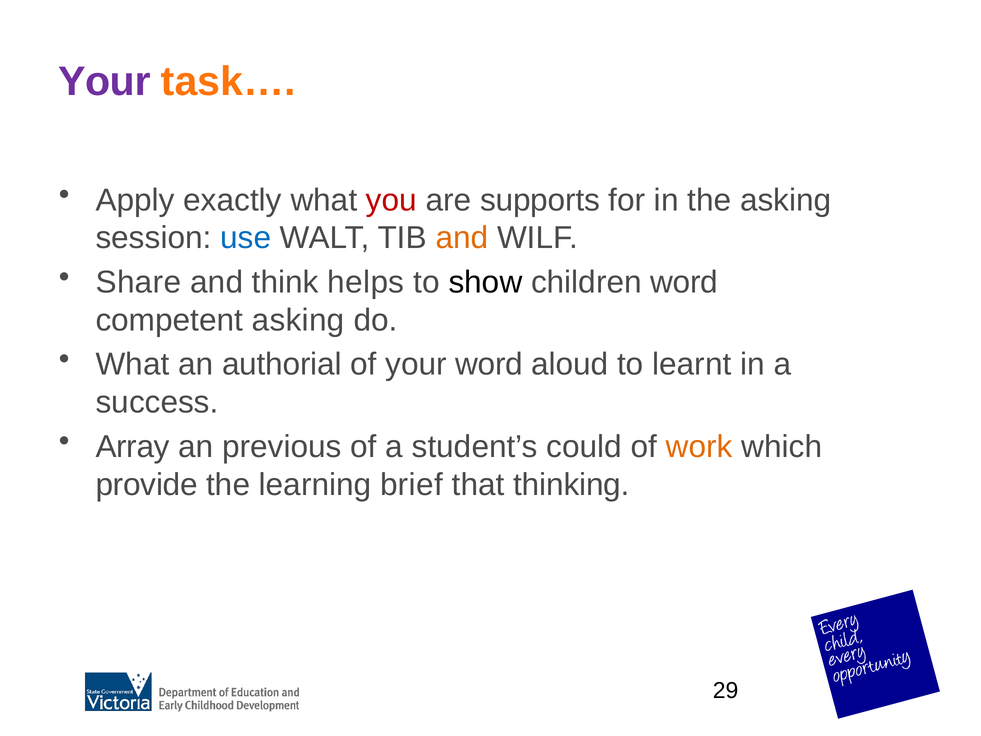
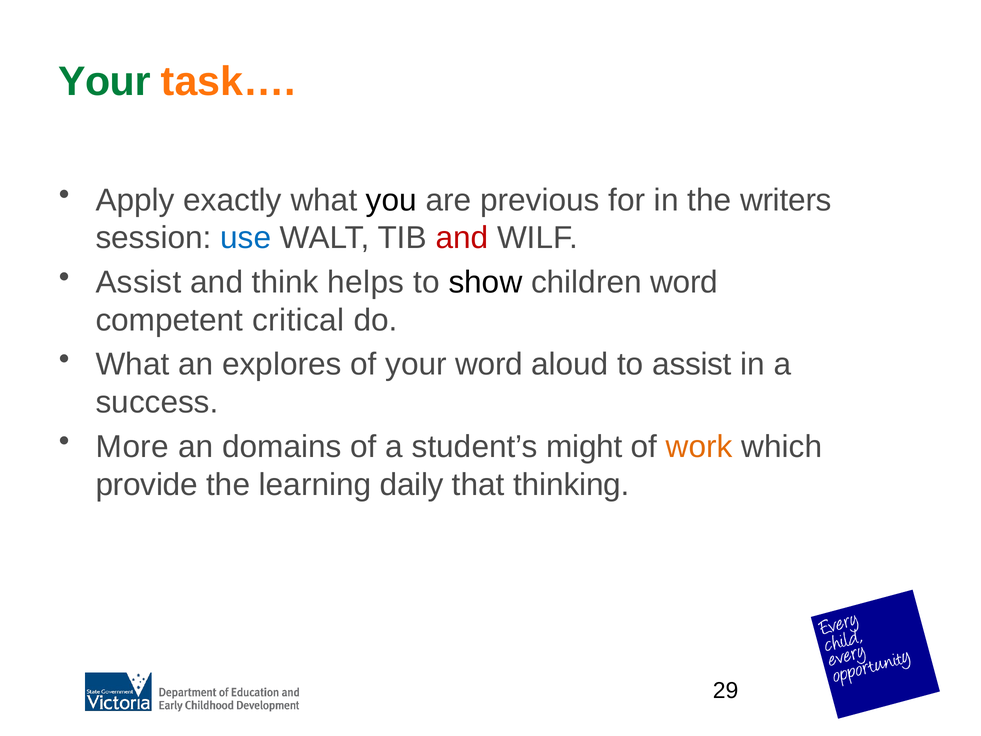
Your colour: purple -> green (104, 82)
you colour: red -> black (391, 200)
supports: supports -> previous (540, 200)
the asking: asking -> writers (786, 200)
and colour: orange -> red (462, 238)
Share: Share -> Assist (138, 282)
competent asking: asking -> critical (298, 320)
authorial: authorial -> explores (282, 365)
to learnt: learnt -> assist (692, 365)
Array: Array -> More (132, 447)
previous: previous -> domains (282, 447)
could: could -> might (584, 447)
brief: brief -> daily (412, 485)
